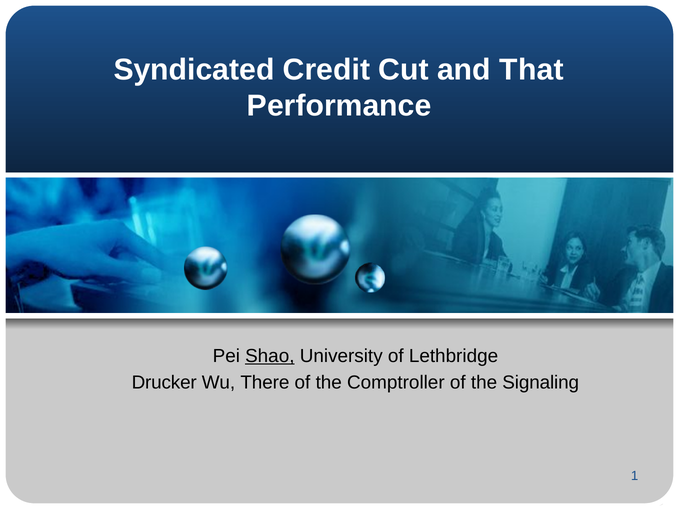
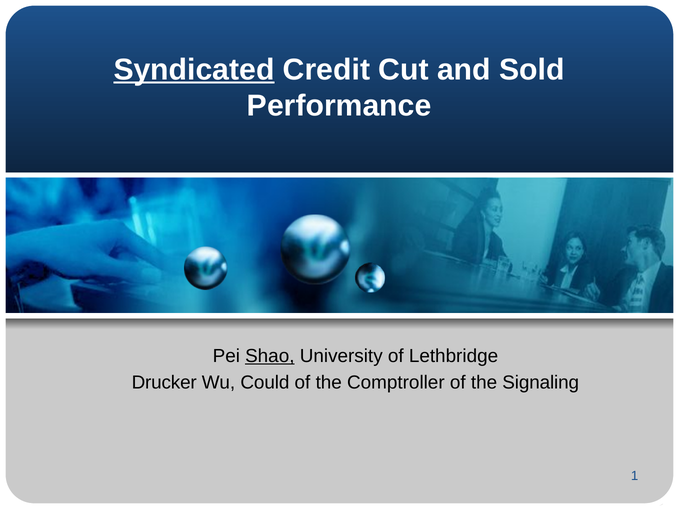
Syndicated underline: none -> present (194, 70)
That: That -> Sold (532, 70)
There: There -> Could (265, 383)
